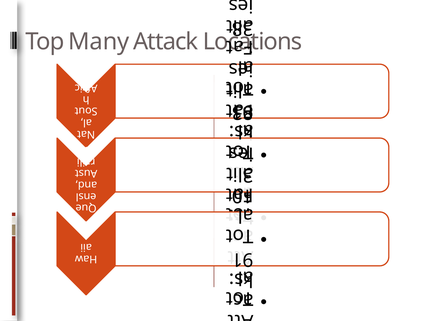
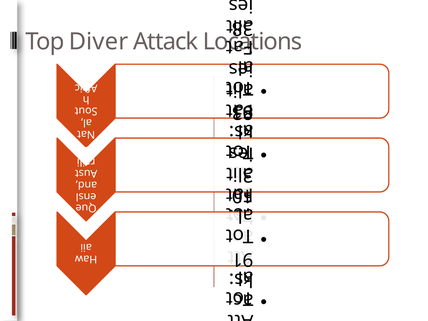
Many: Many -> Diver (99, 42)
